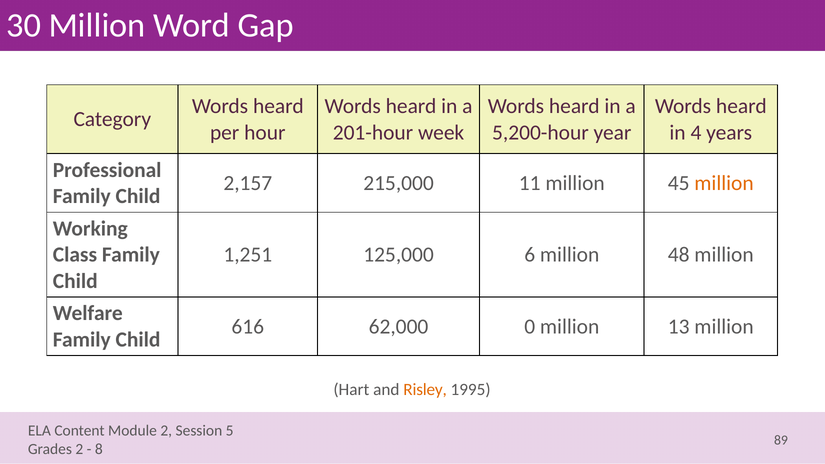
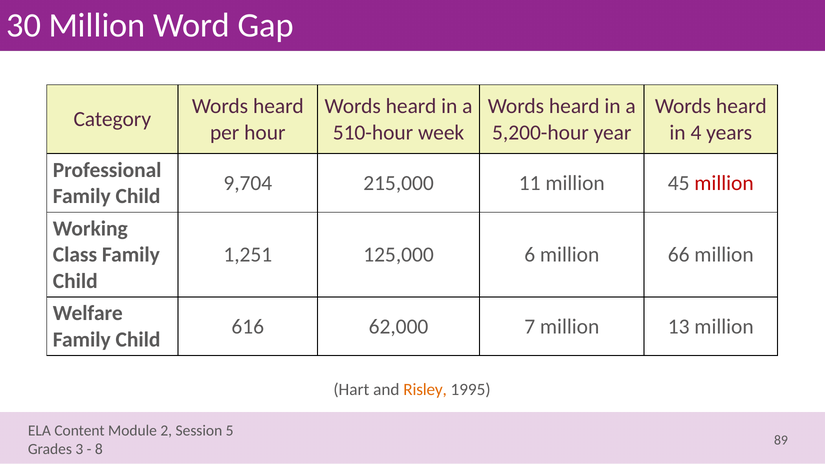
201-hour: 201-hour -> 510-hour (373, 132)
2,157: 2,157 -> 9,704 (248, 183)
million colour: orange -> red (724, 183)
48: 48 -> 66 (679, 255)
0: 0 -> 7 (530, 326)
2: 2 -> 3 (79, 449)
